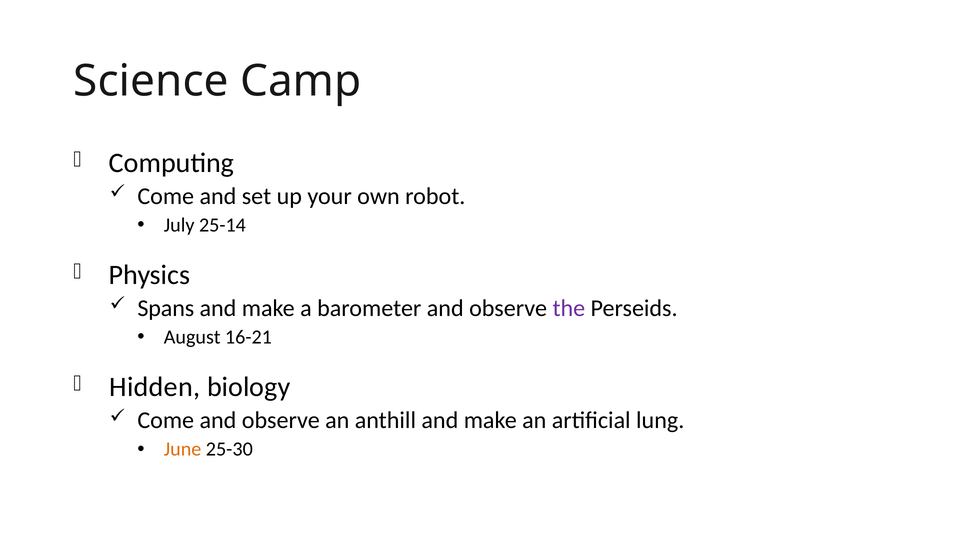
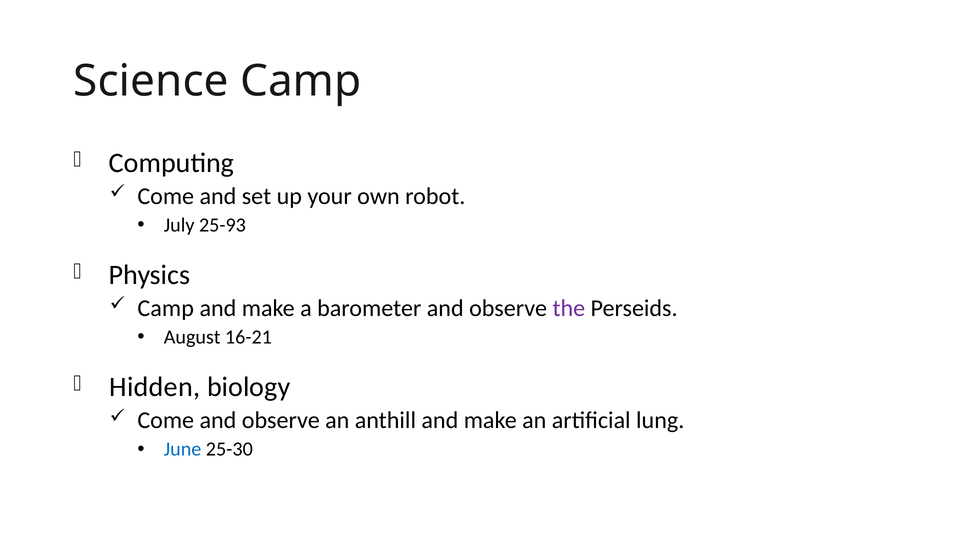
25-14: 25-14 -> 25-93 (222, 225)
Spans: Spans -> Camp (166, 308)
June colour: orange -> blue (183, 449)
